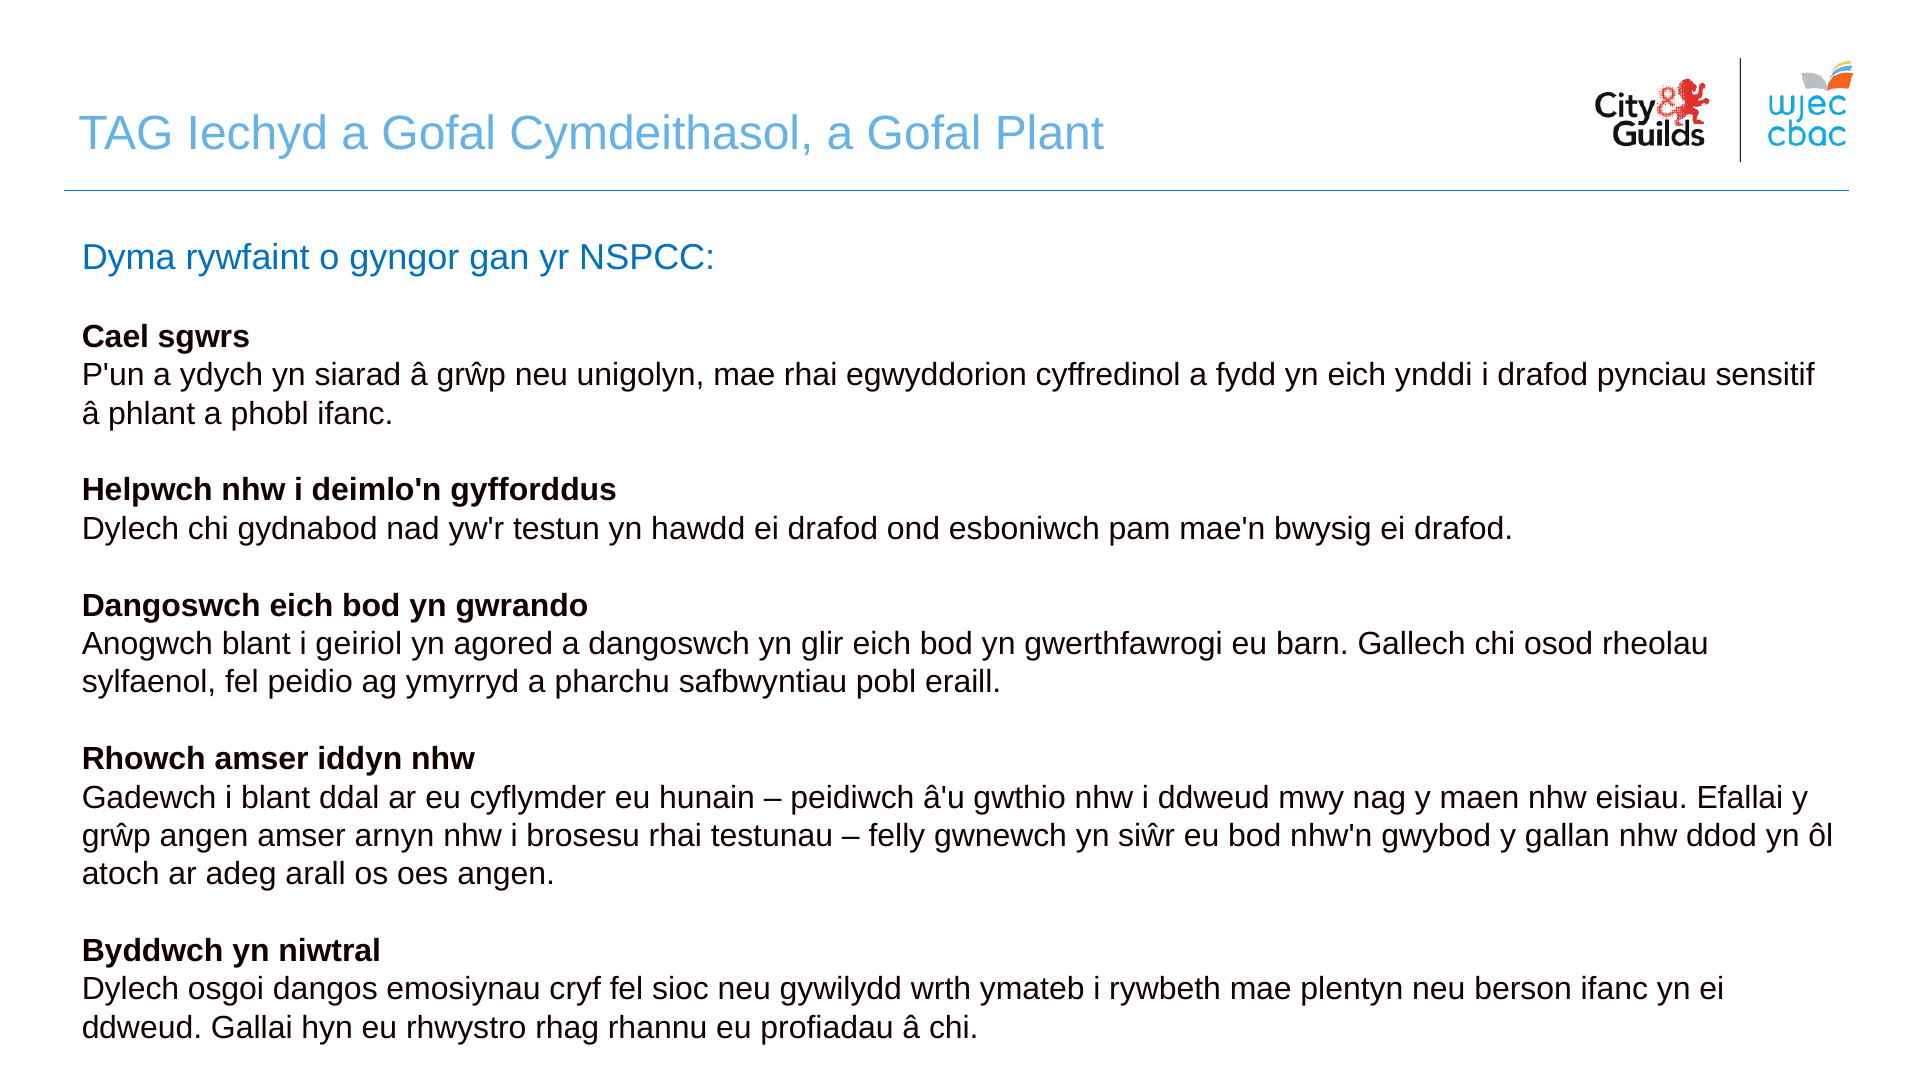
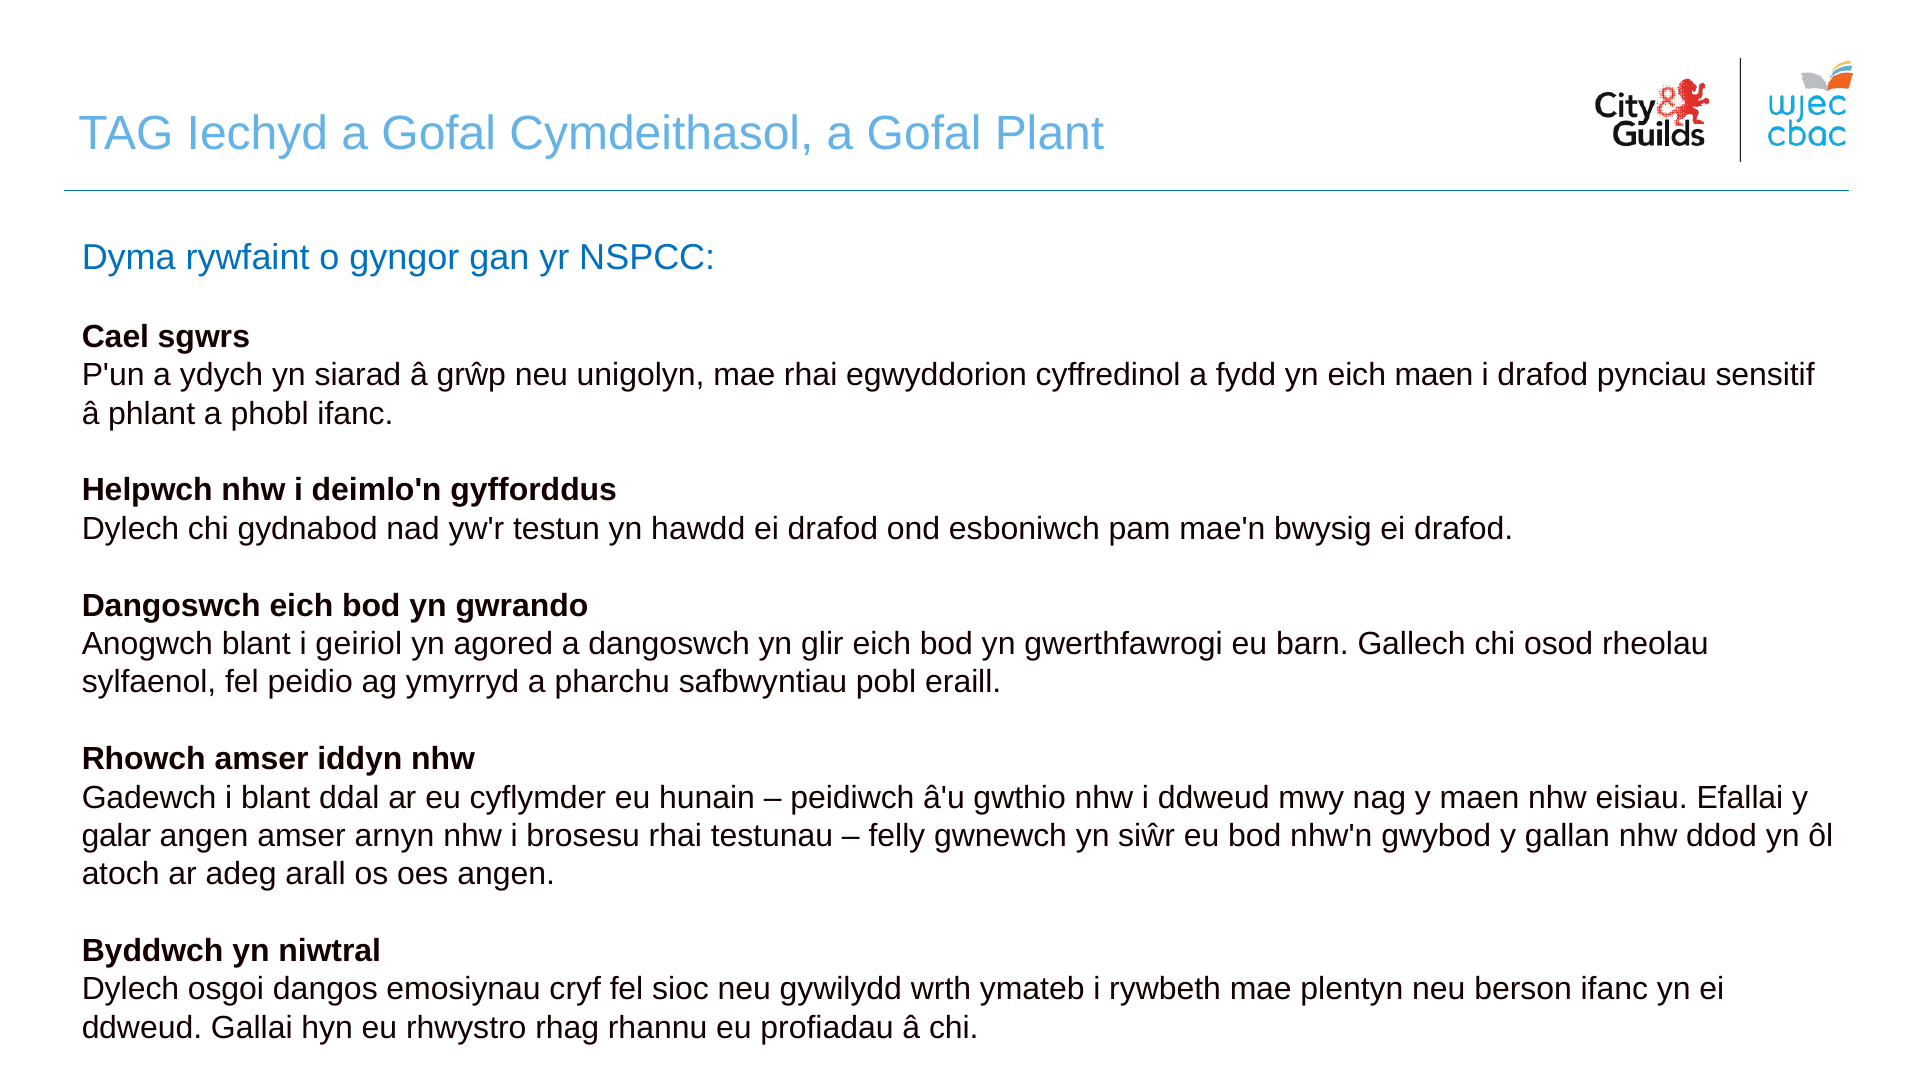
eich ynddi: ynddi -> maen (1434, 375)
grŵp: grŵp -> galar (116, 836)
